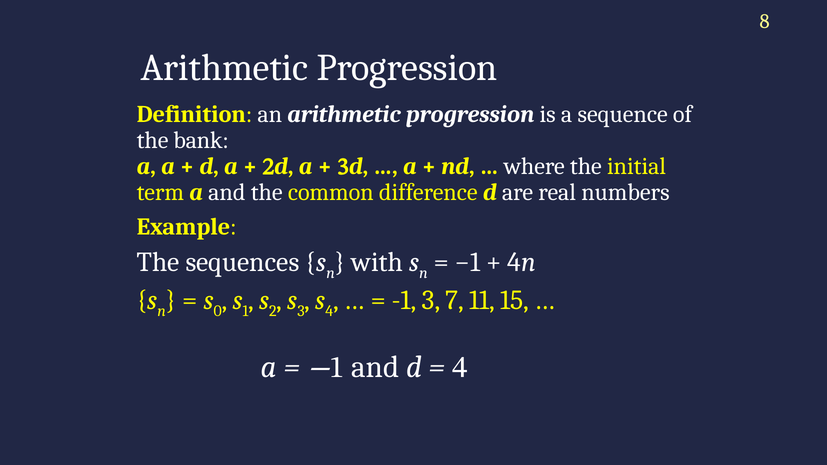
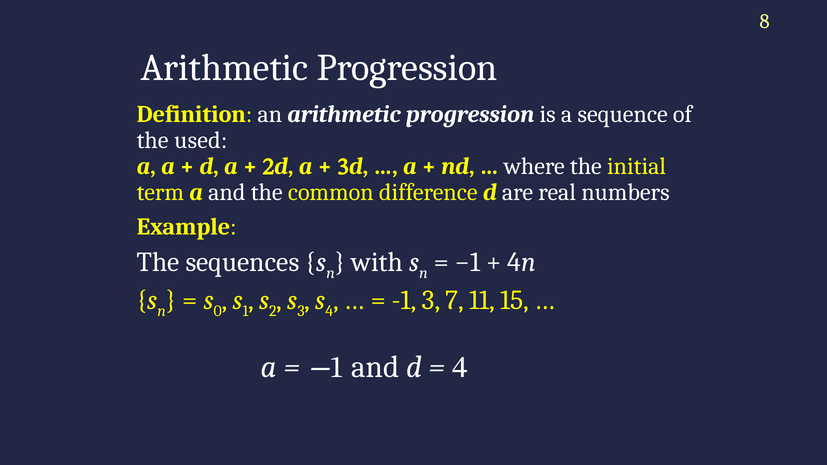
bank: bank -> used (201, 140)
